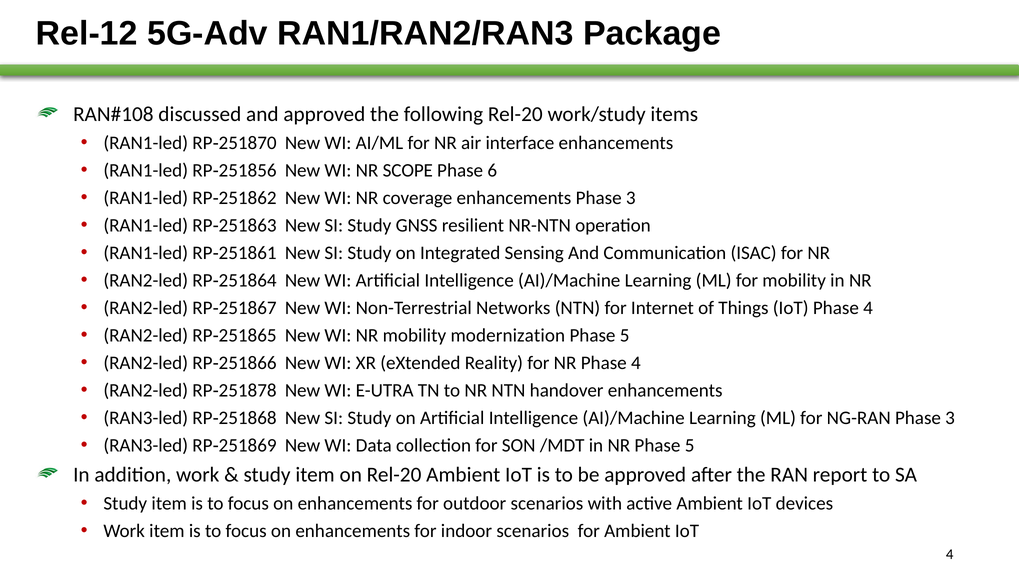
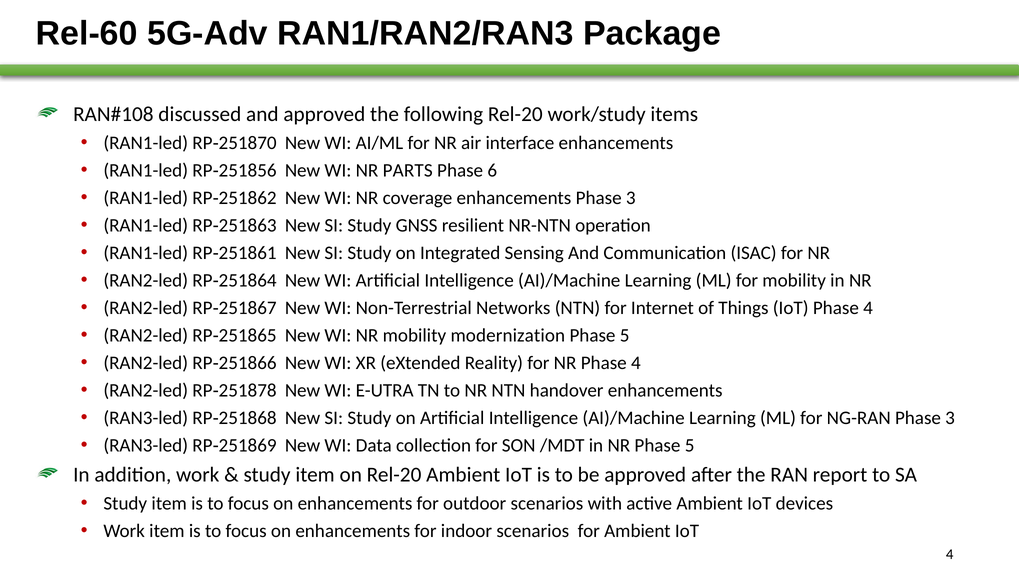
Rel-12: Rel-12 -> Rel-60 (87, 34)
SCOPE: SCOPE -> PARTS (408, 171)
